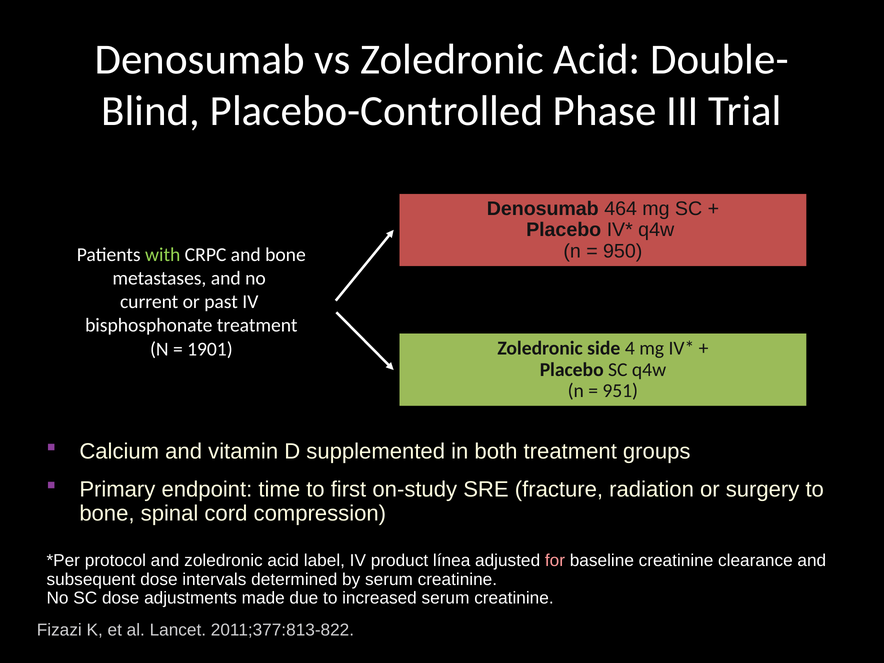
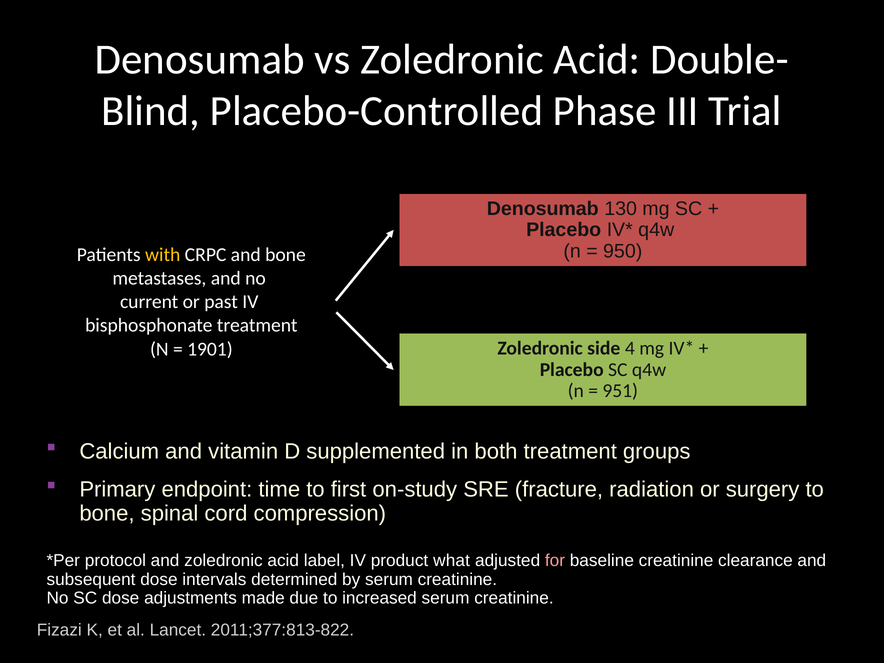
464: 464 -> 130 (621, 209)
with colour: light green -> yellow (163, 255)
línea: línea -> what (452, 561)
